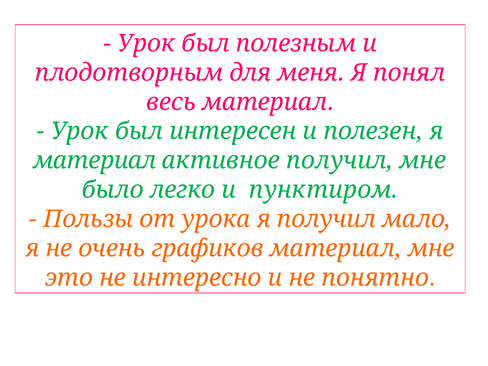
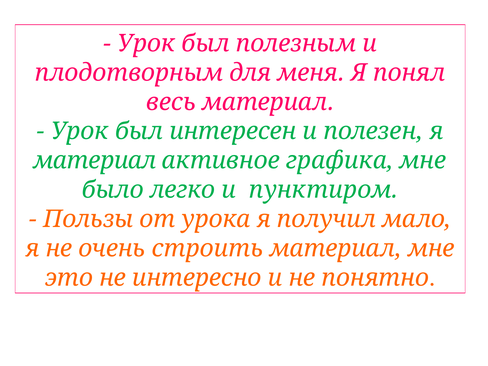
активное получил: получил -> графика (340, 161)
графиков: графиков -> строить (208, 248)
